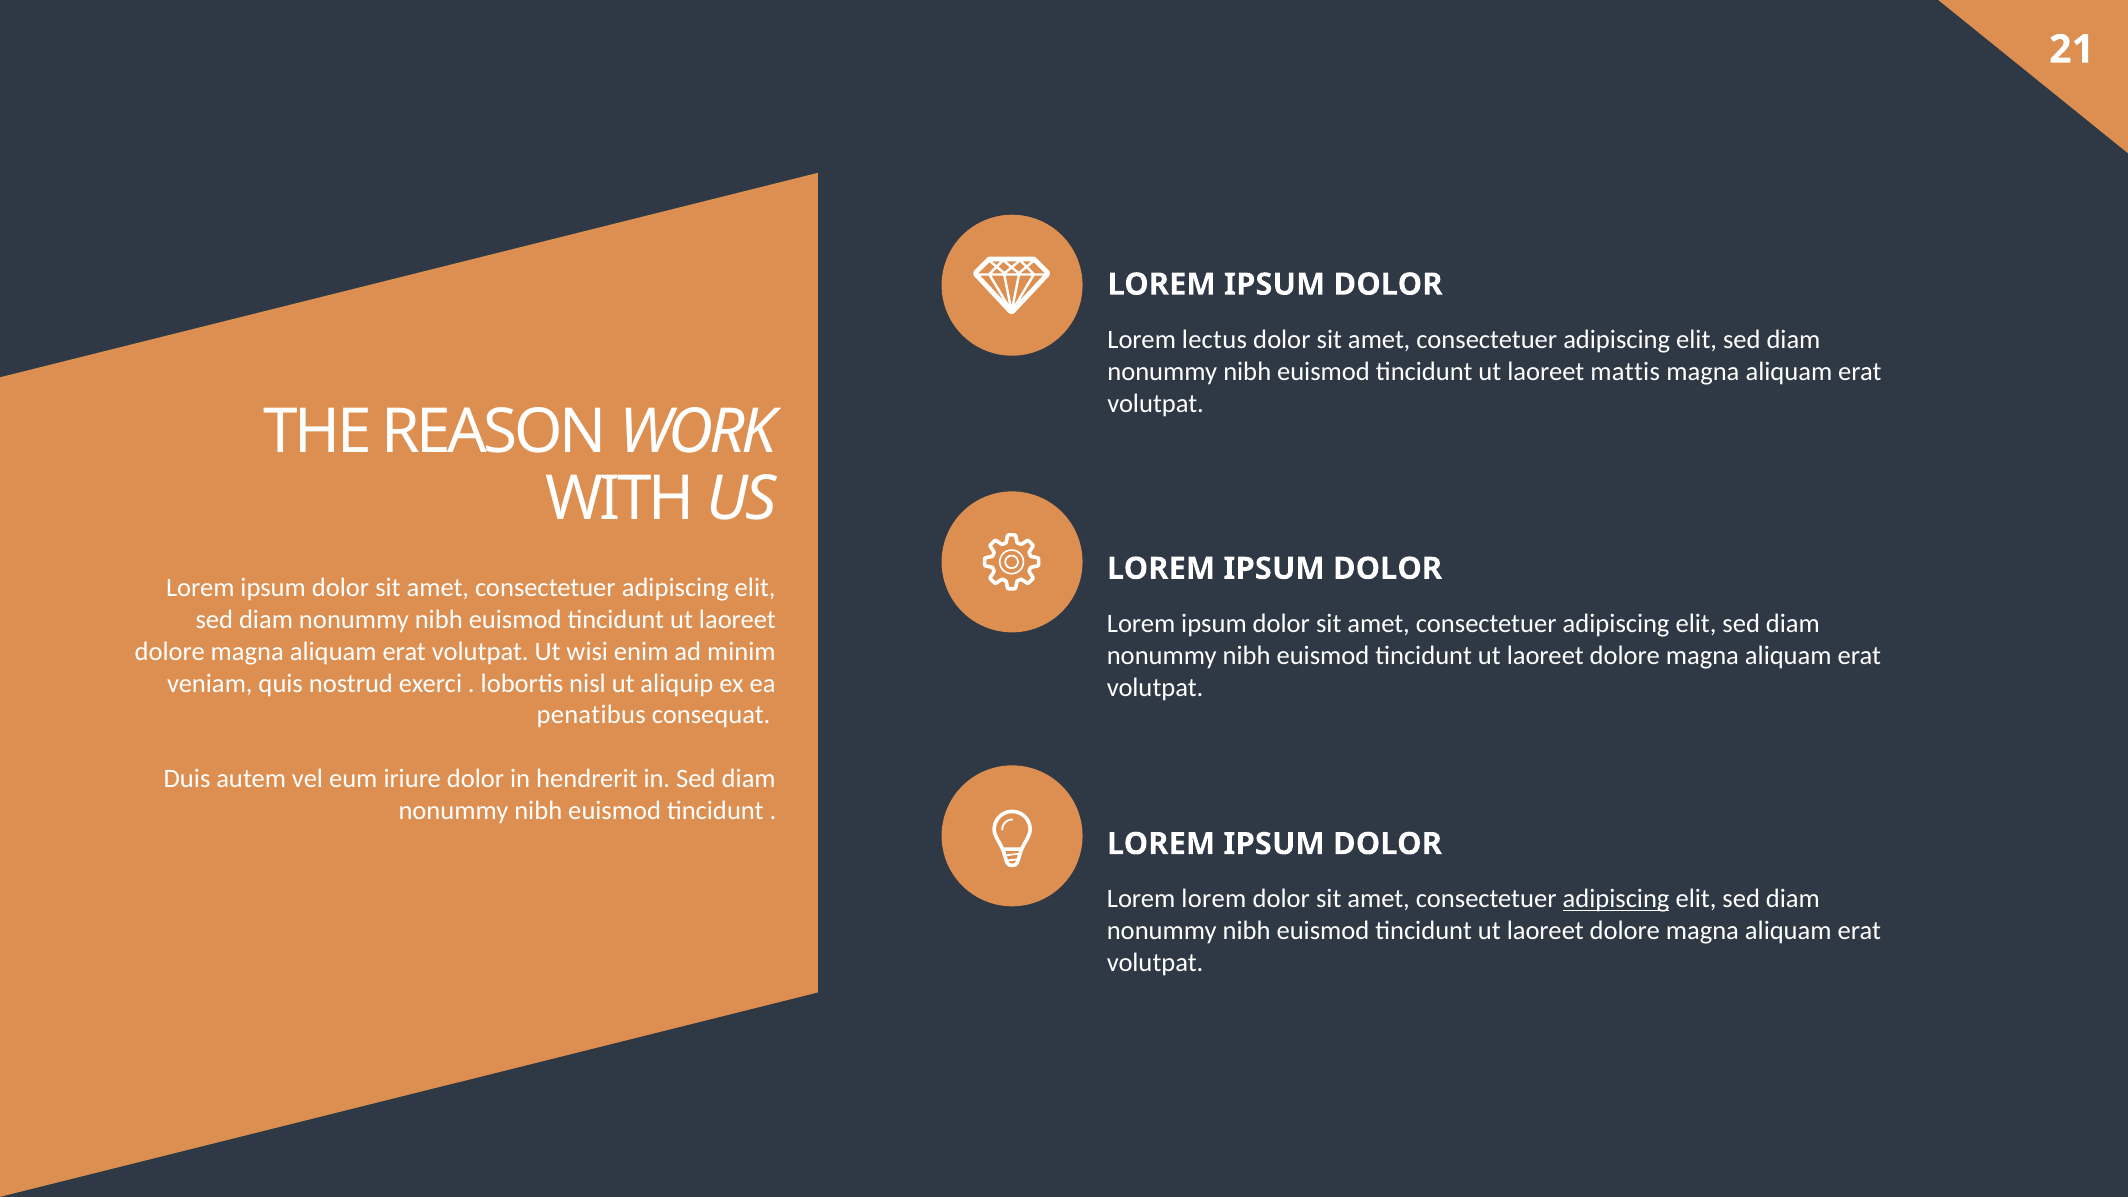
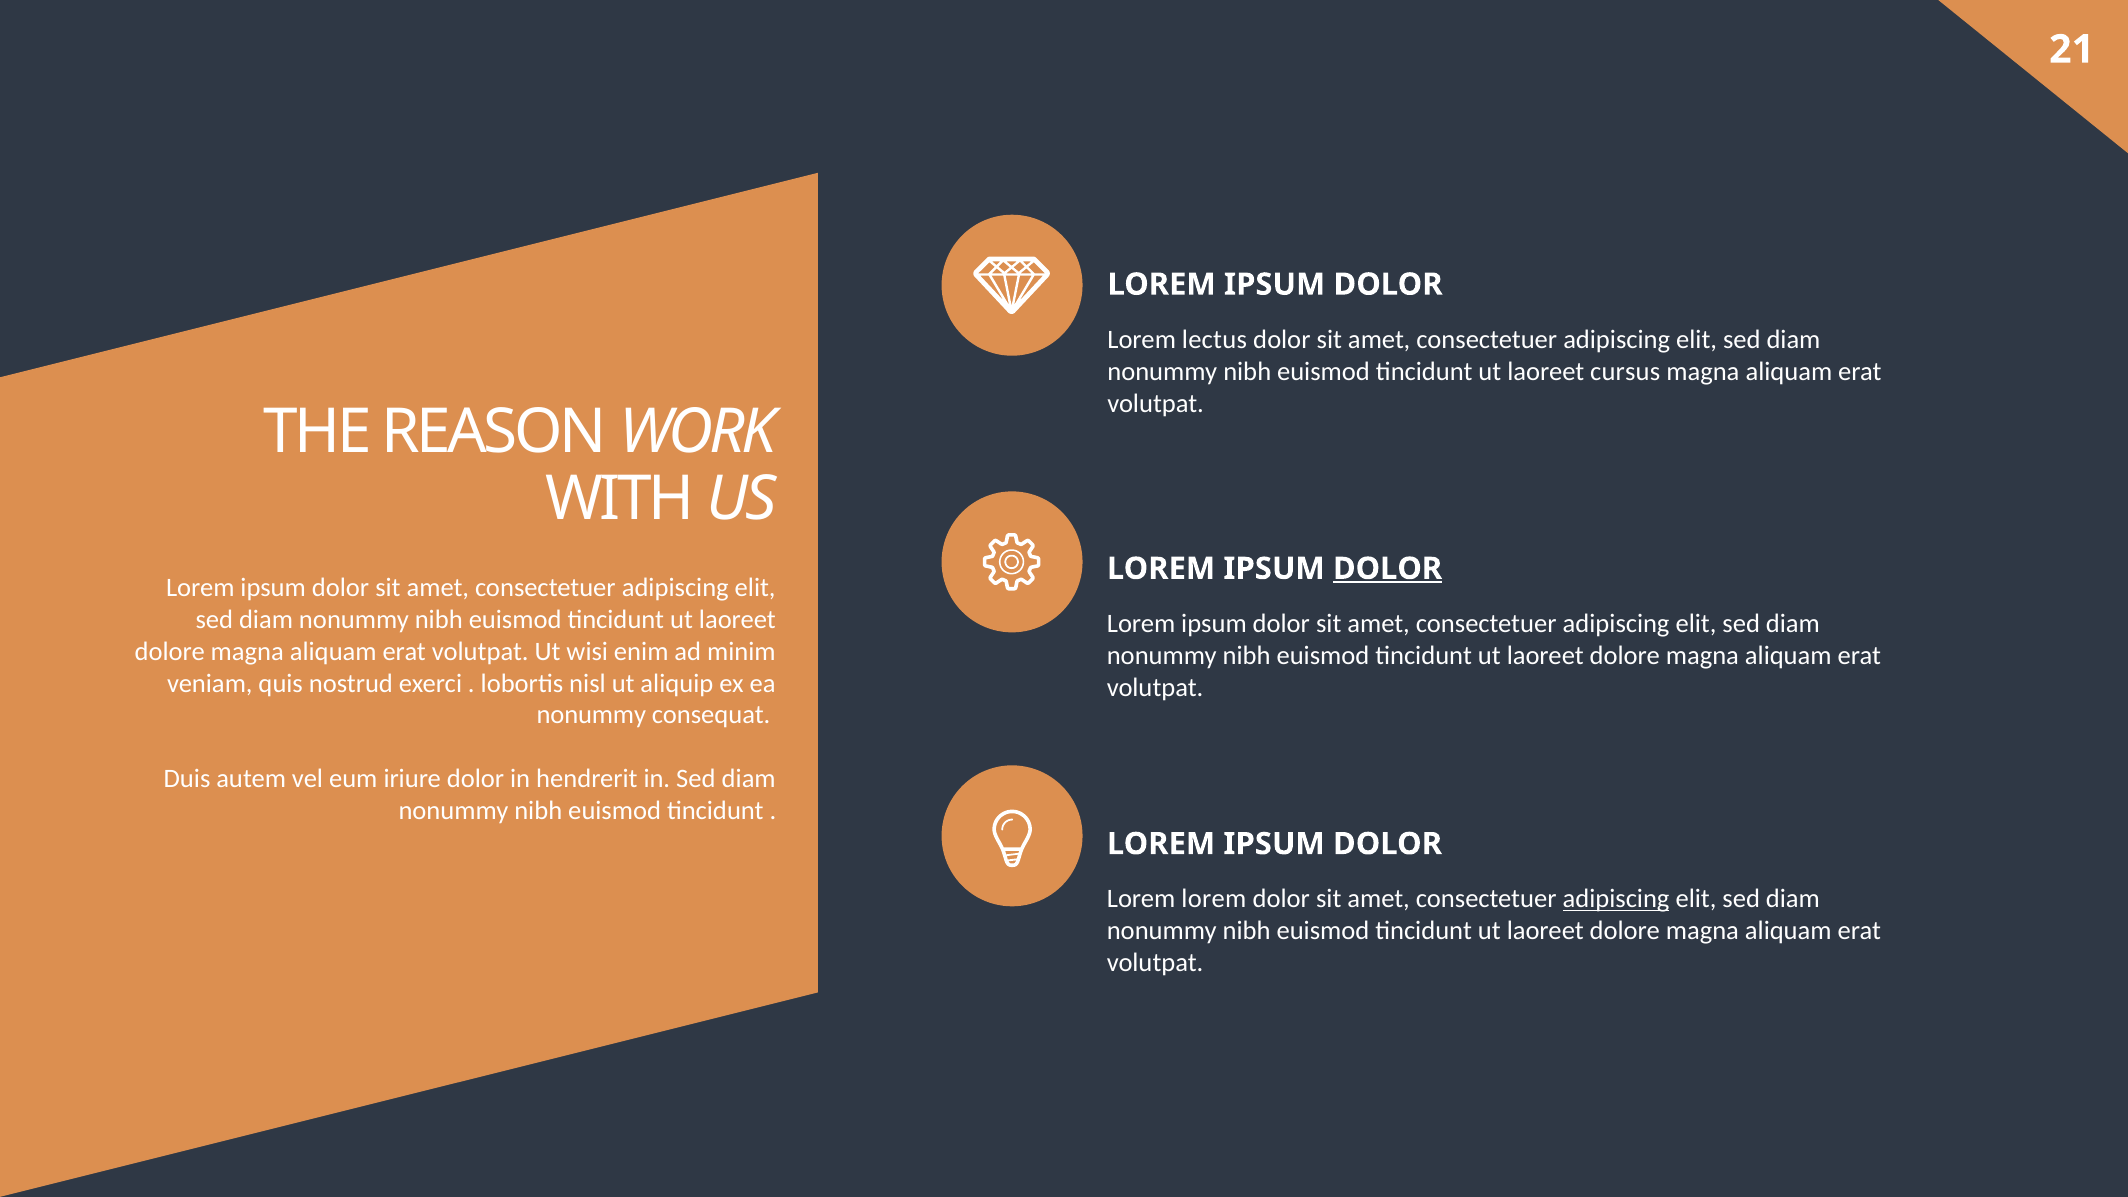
mattis: mattis -> cursus (1625, 372)
DOLOR underline: none -> present (1388, 569)
penatibus: penatibus -> nonummy (591, 715)
